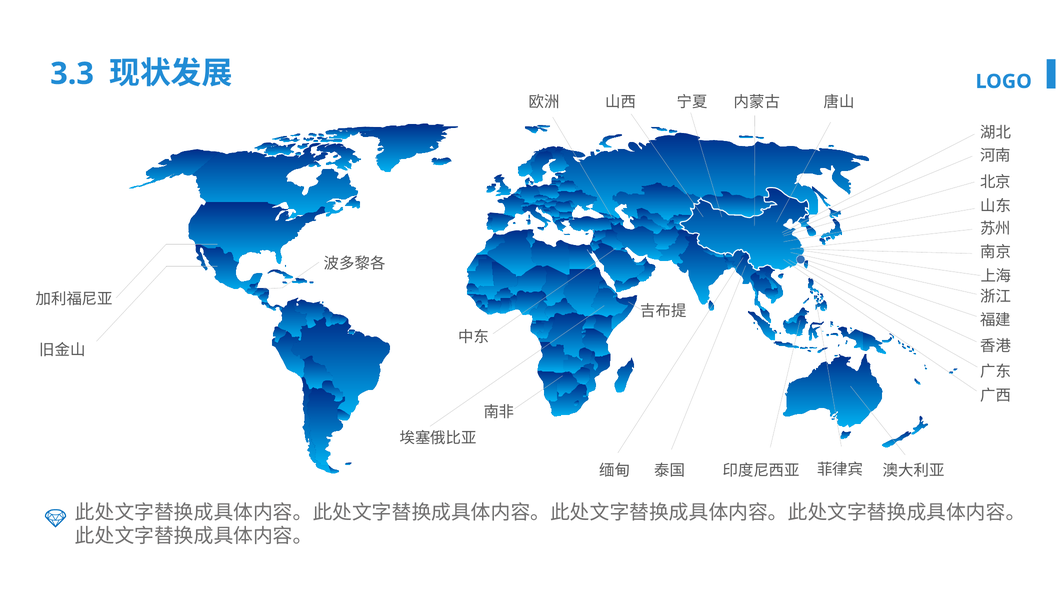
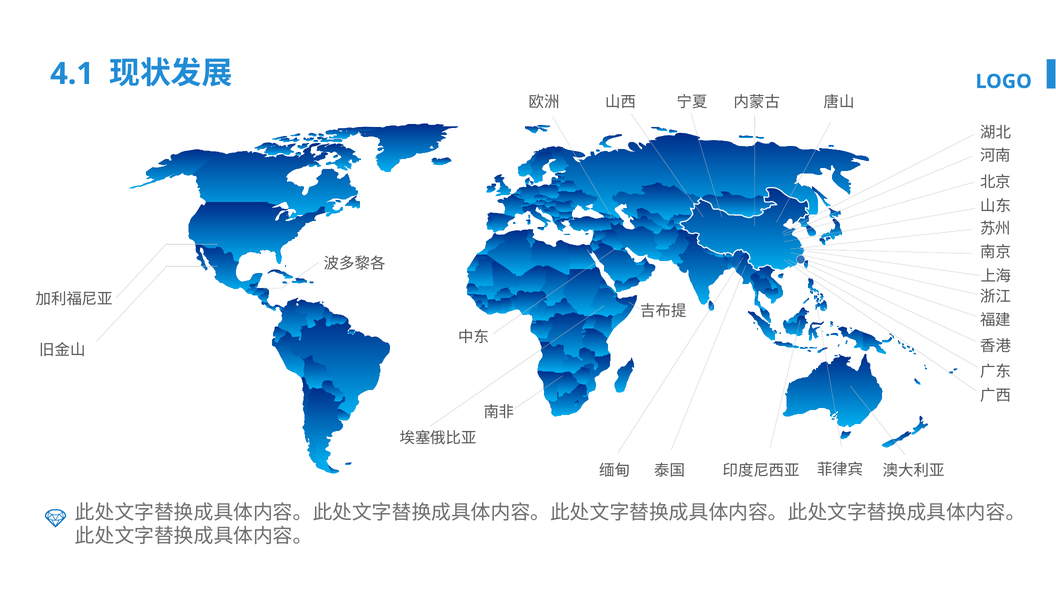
3.3: 3.3 -> 4.1 (72, 74)
